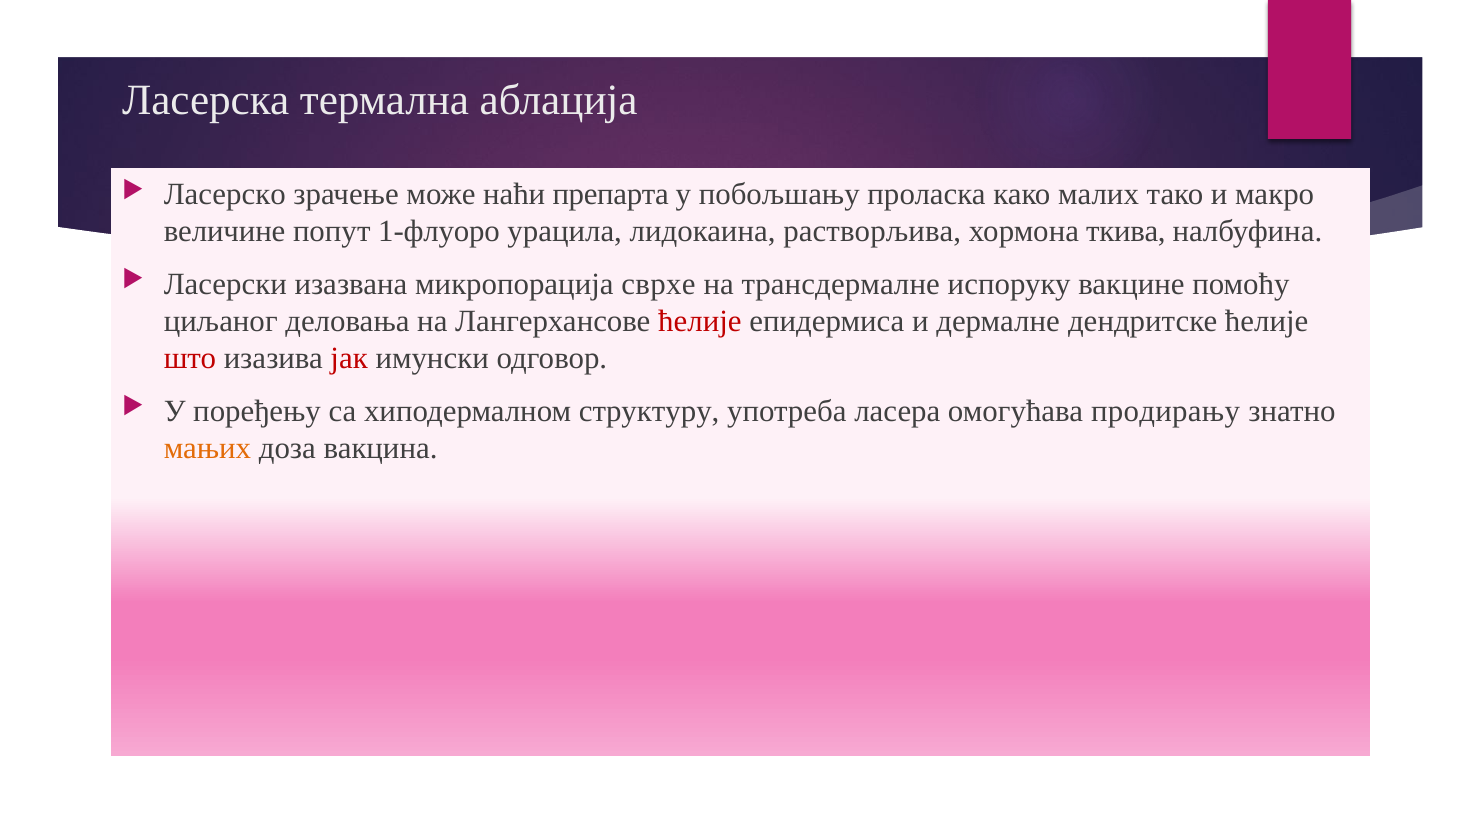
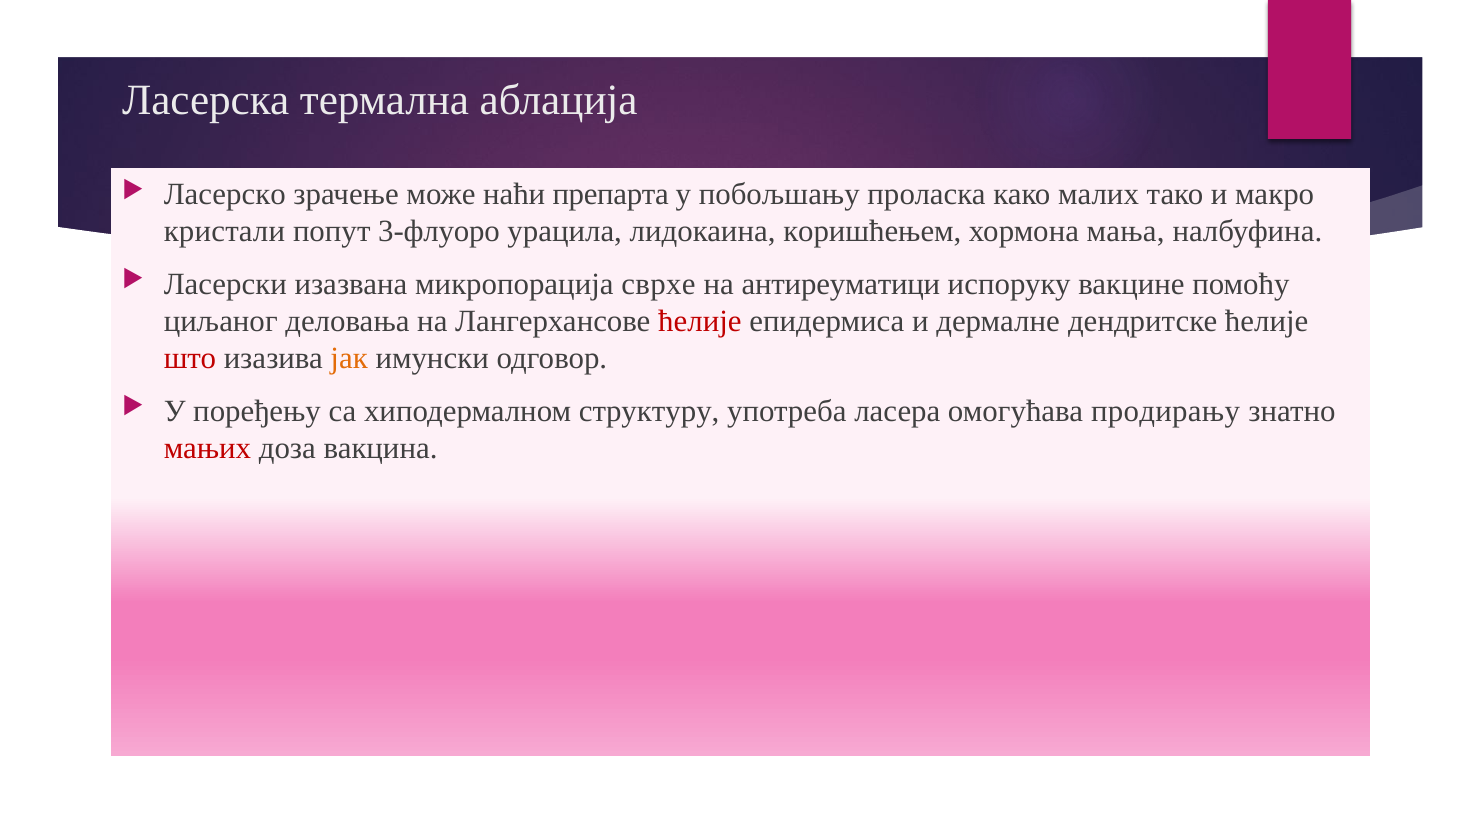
величине: величине -> кристали (224, 232)
1-флуоро: 1-флуоро -> 3-флуоро (439, 232)
растворљива: растворљива -> коришћењем (872, 232)
ткива: ткива -> мања (1126, 232)
трансдермалне: трансдермалне -> антиреуматици (841, 284)
јак colour: red -> orange (349, 358)
мањих colour: orange -> red (207, 448)
